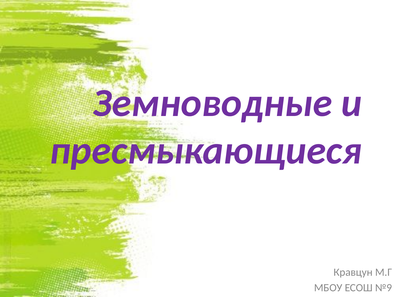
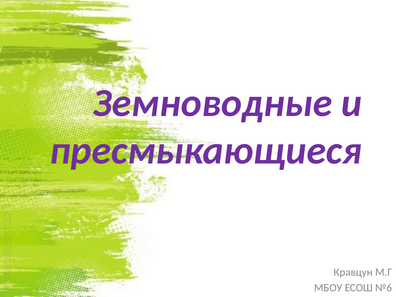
№9: №9 -> №6 (384, 288)
